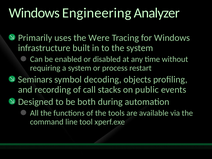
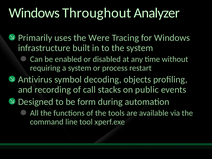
Engineering: Engineering -> Throughout (97, 13)
Seminars: Seminars -> Antivirus (35, 80)
both: both -> form (87, 102)
